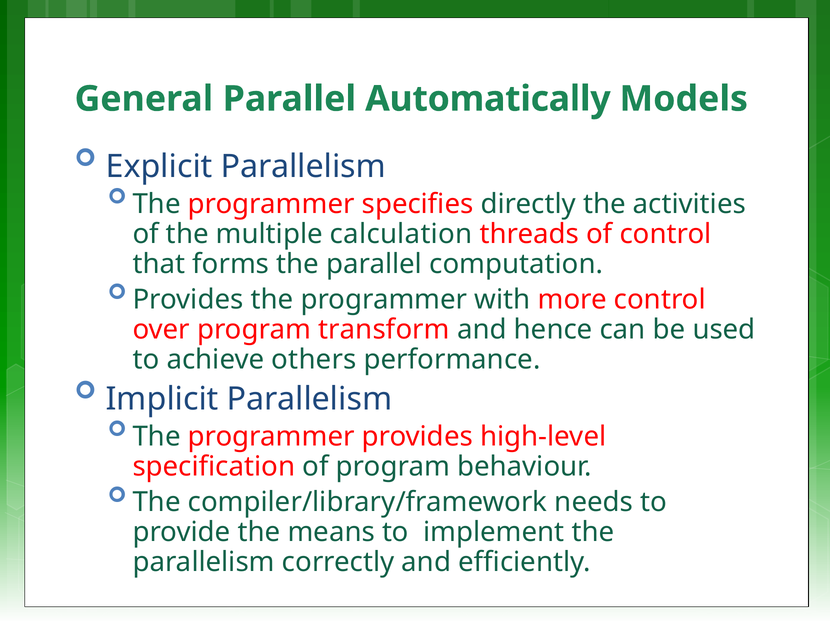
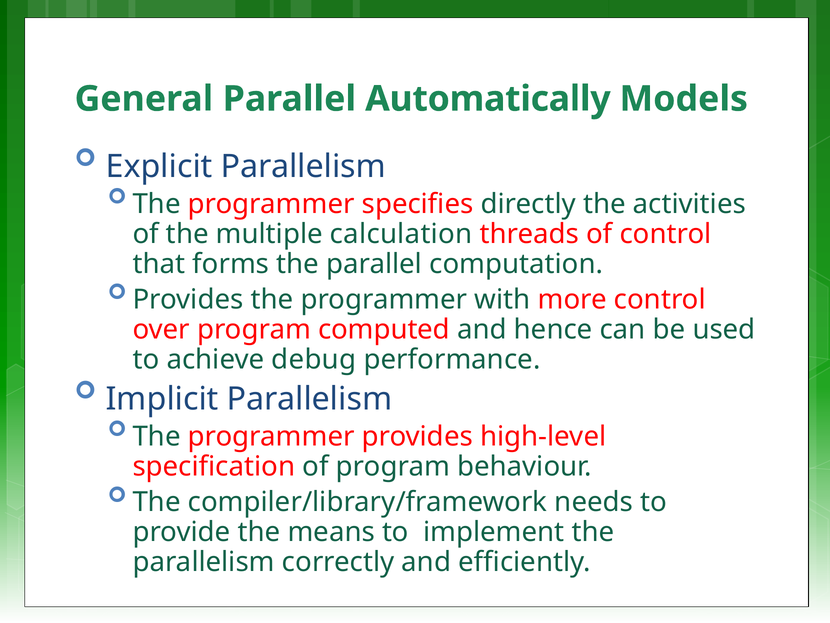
transform: transform -> computed (384, 329)
others: others -> debug (314, 359)
